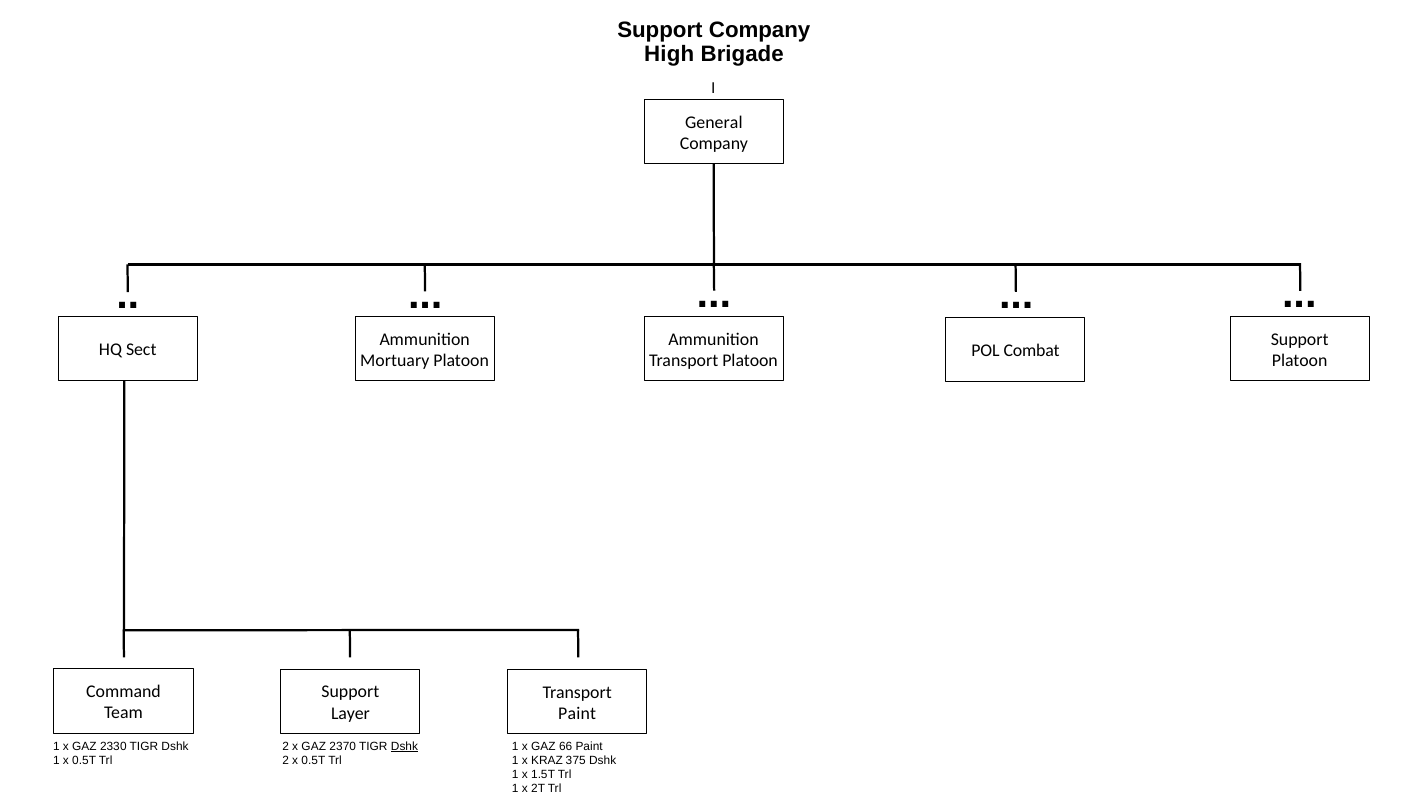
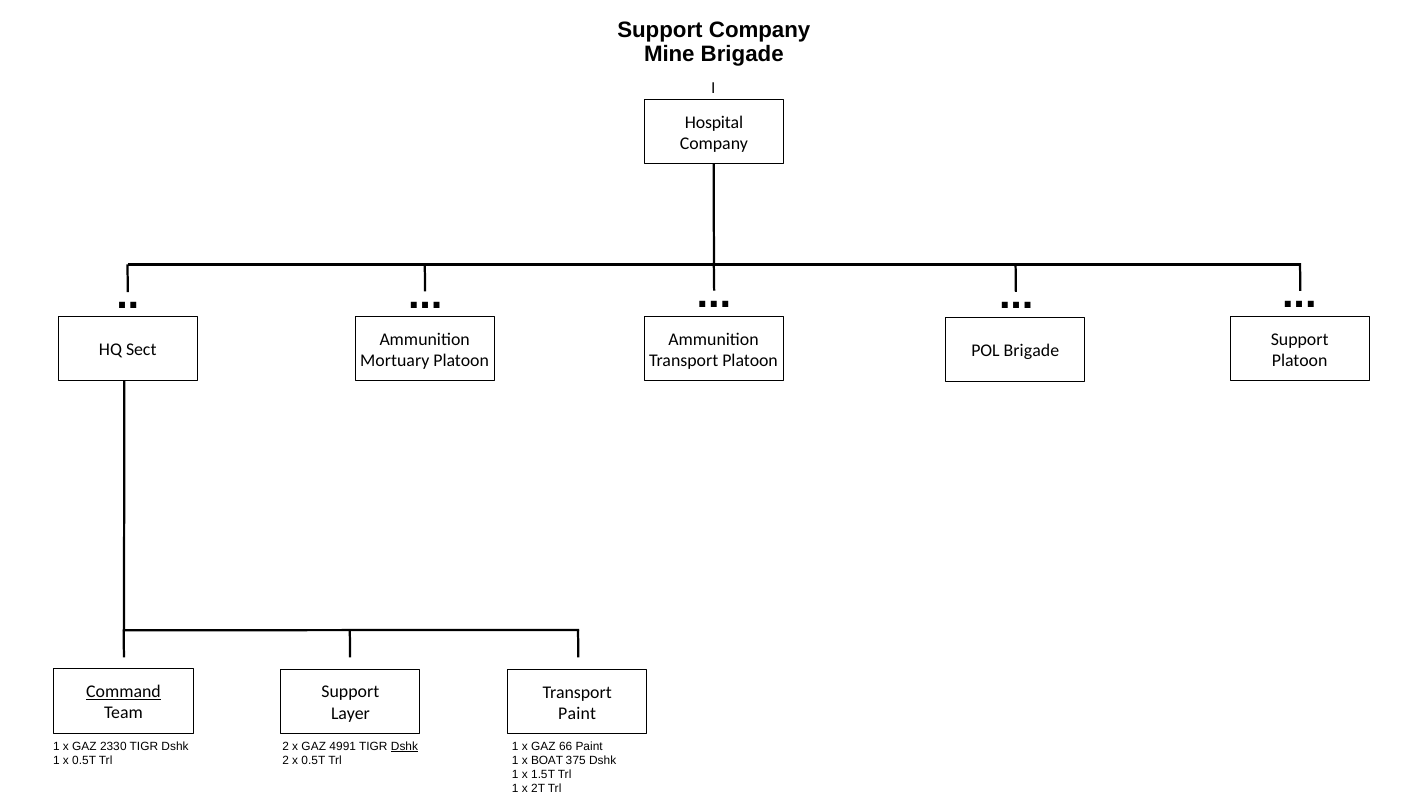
High: High -> Mine (669, 54)
General: General -> Hospital (714, 122)
POL Combat: Combat -> Brigade (1031, 351)
Command underline: none -> present (123, 692)
2370: 2370 -> 4991 (343, 746)
KRAZ: KRAZ -> BOAT (547, 761)
